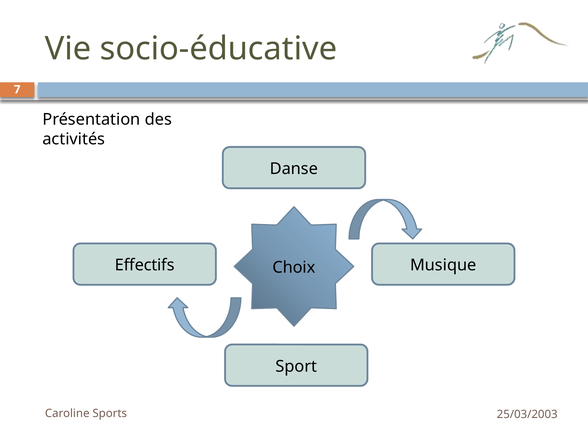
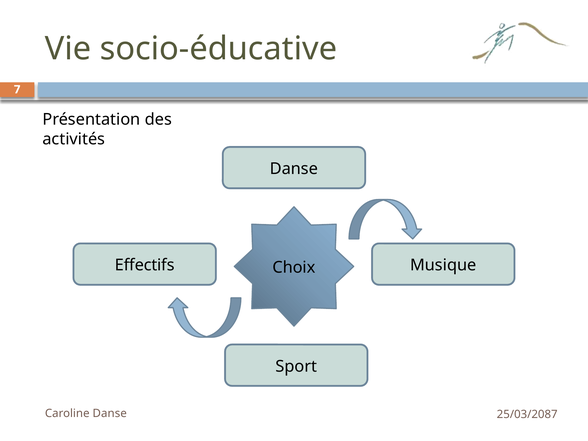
Caroline Sports: Sports -> Danse (110, 413)
25/03/2003: 25/03/2003 -> 25/03/2087 (527, 414)
